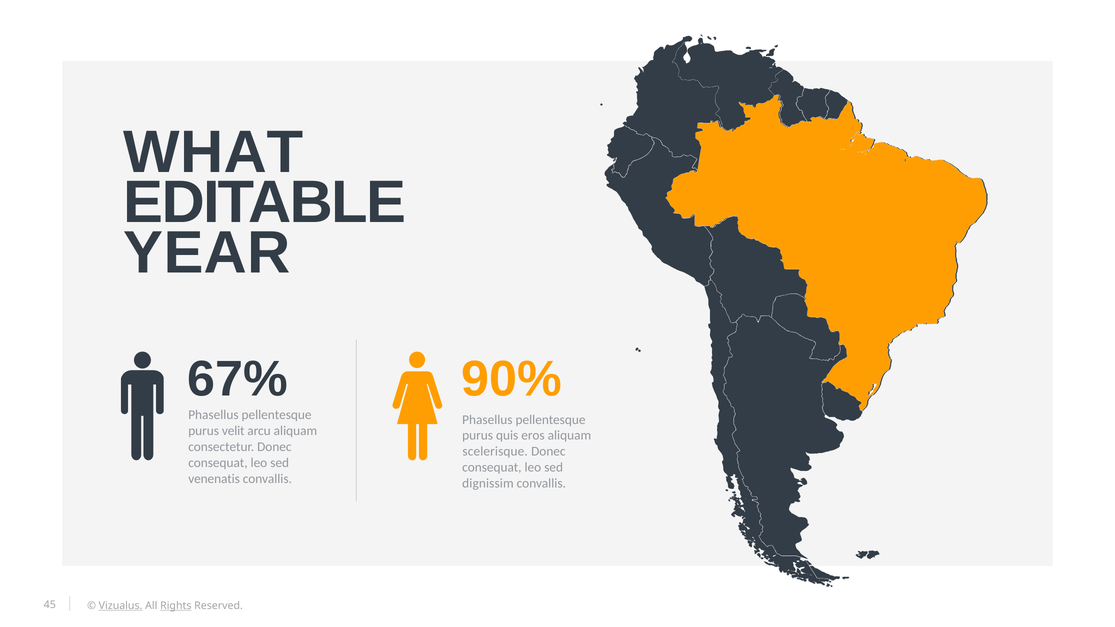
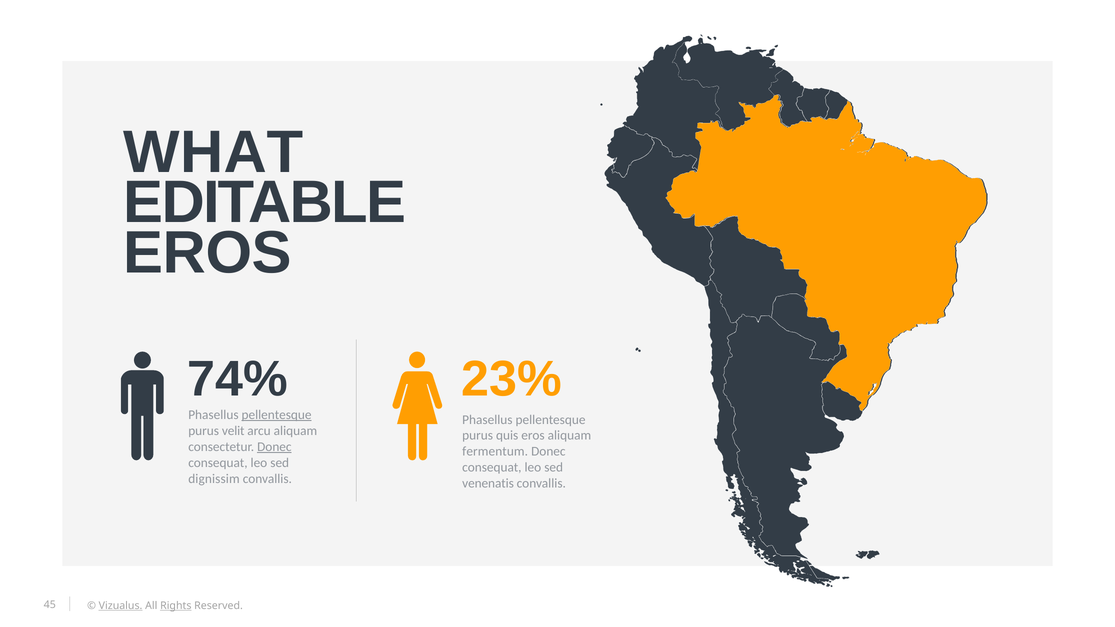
YEAR: YEAR -> EROS (207, 253)
67%: 67% -> 74% (237, 379)
90%: 90% -> 23% (511, 379)
pellentesque underline: none -> present (277, 415)
Donec underline: none -> present (274, 447)
scelerisque: scelerisque -> fermentum (495, 452)
venenatis: venenatis -> dignissim (214, 479)
dignissim: dignissim -> venenatis (488, 484)
